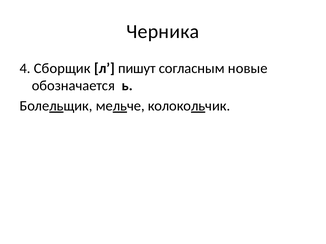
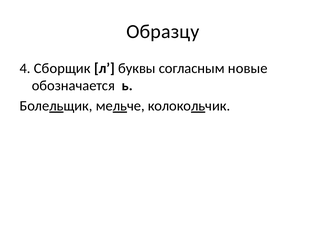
Черника: Черника -> Образцу (163, 32)
пишут: пишут -> буквы (137, 68)
